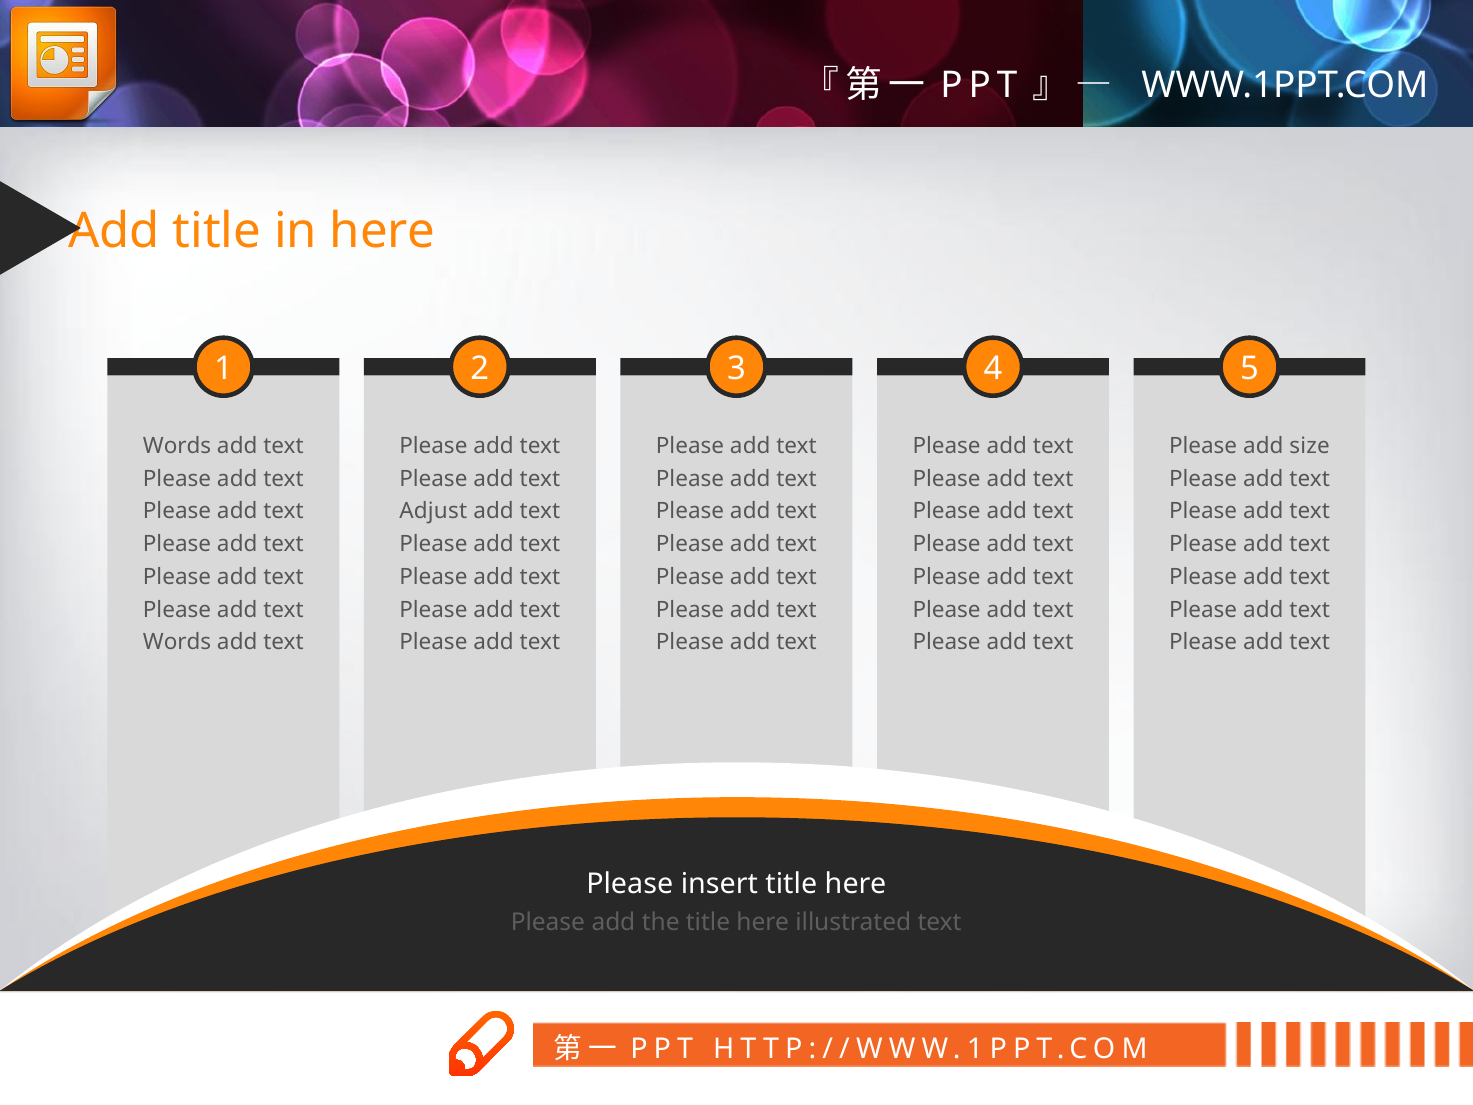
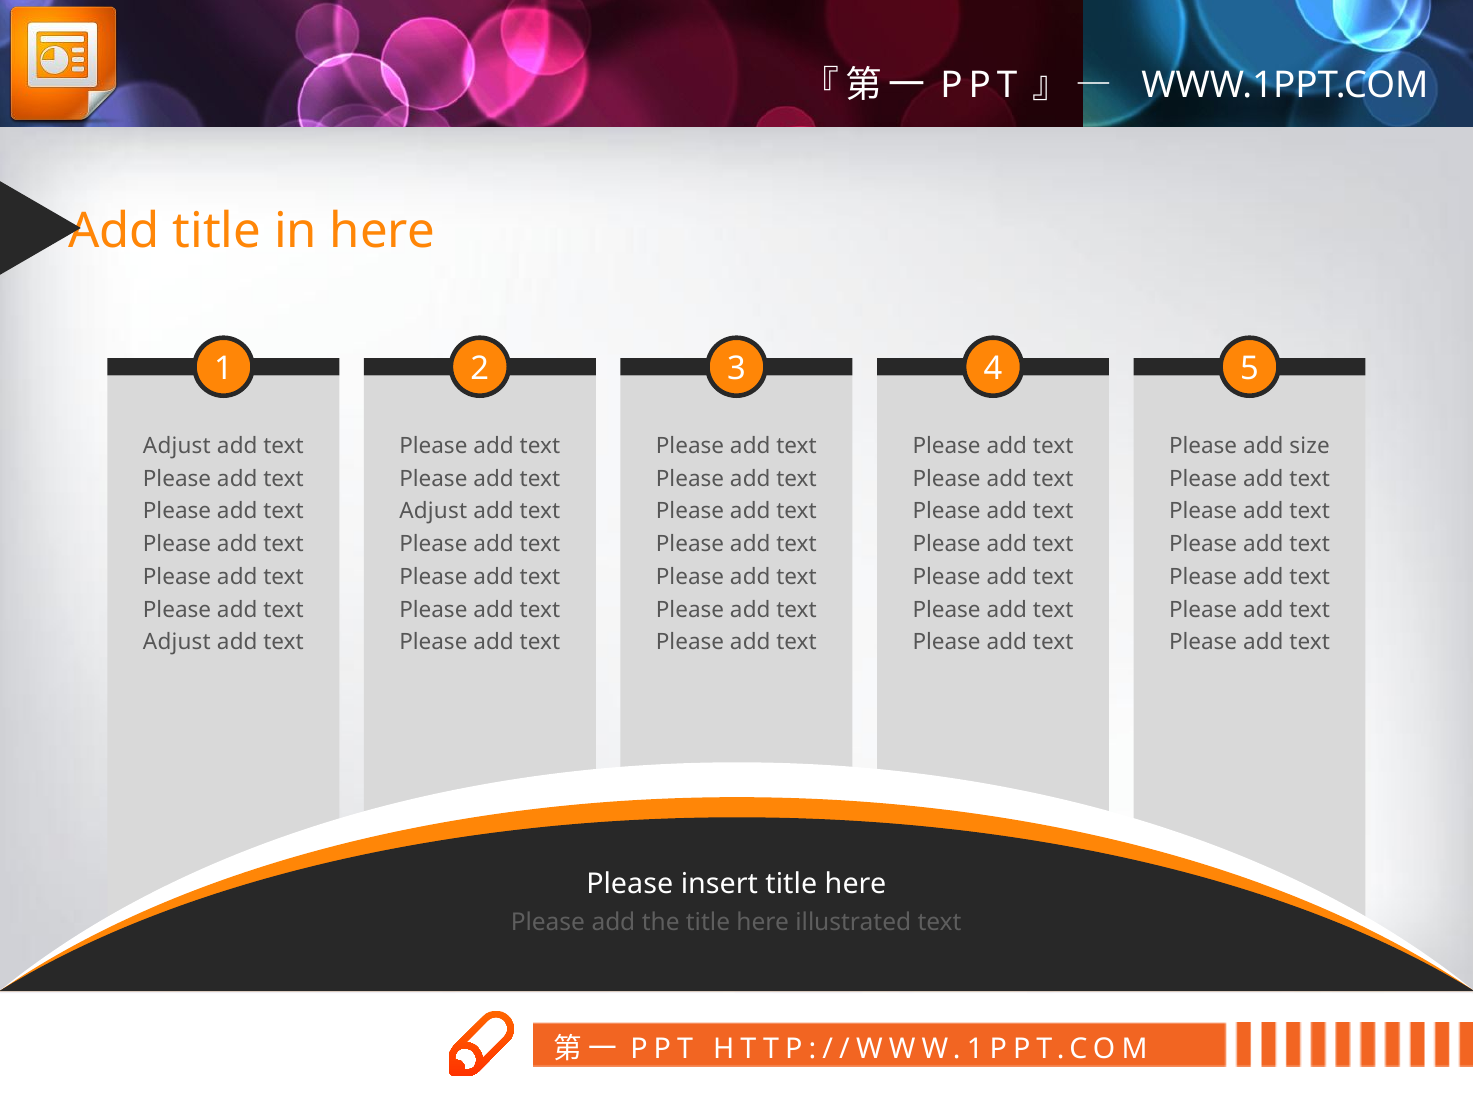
Words: Words -> Adjust (177, 446)
Words: Words -> Adjust (177, 642)
